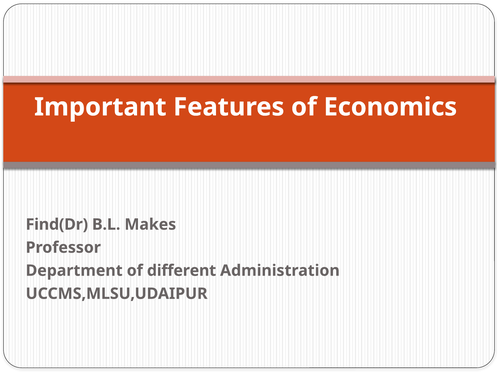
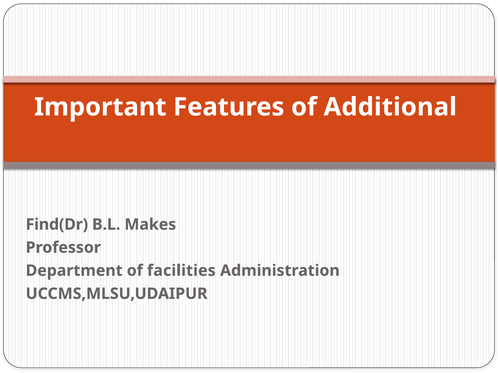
Economics: Economics -> Additional (390, 107)
different: different -> facilities (181, 271)
